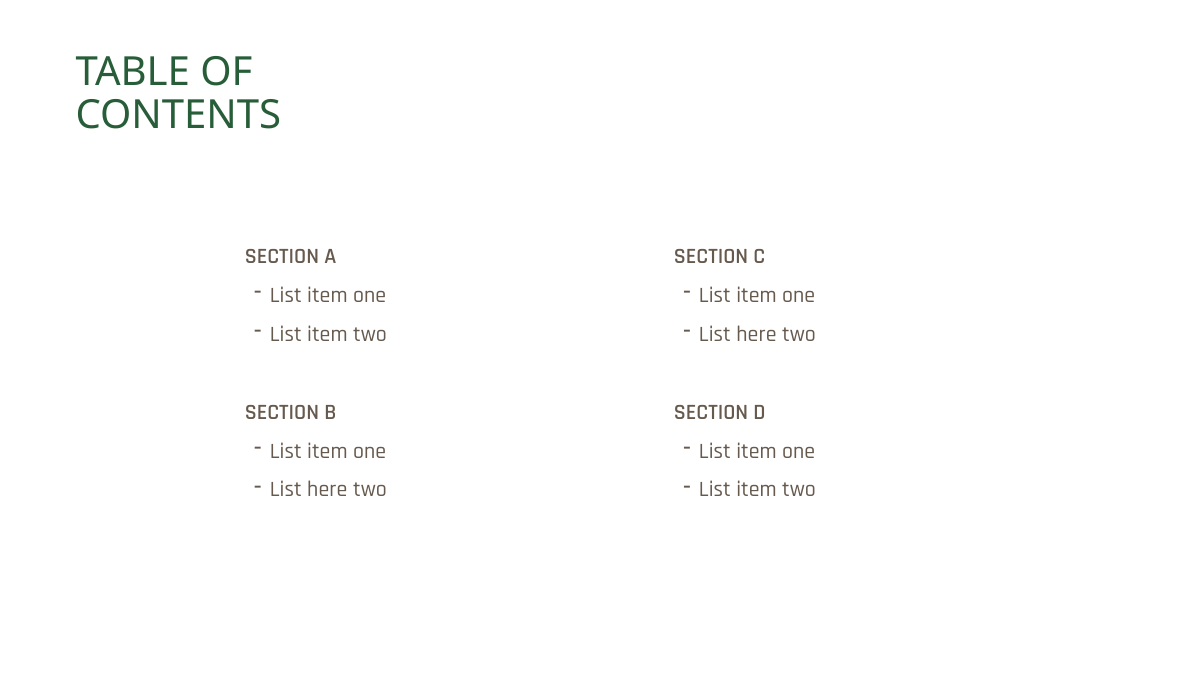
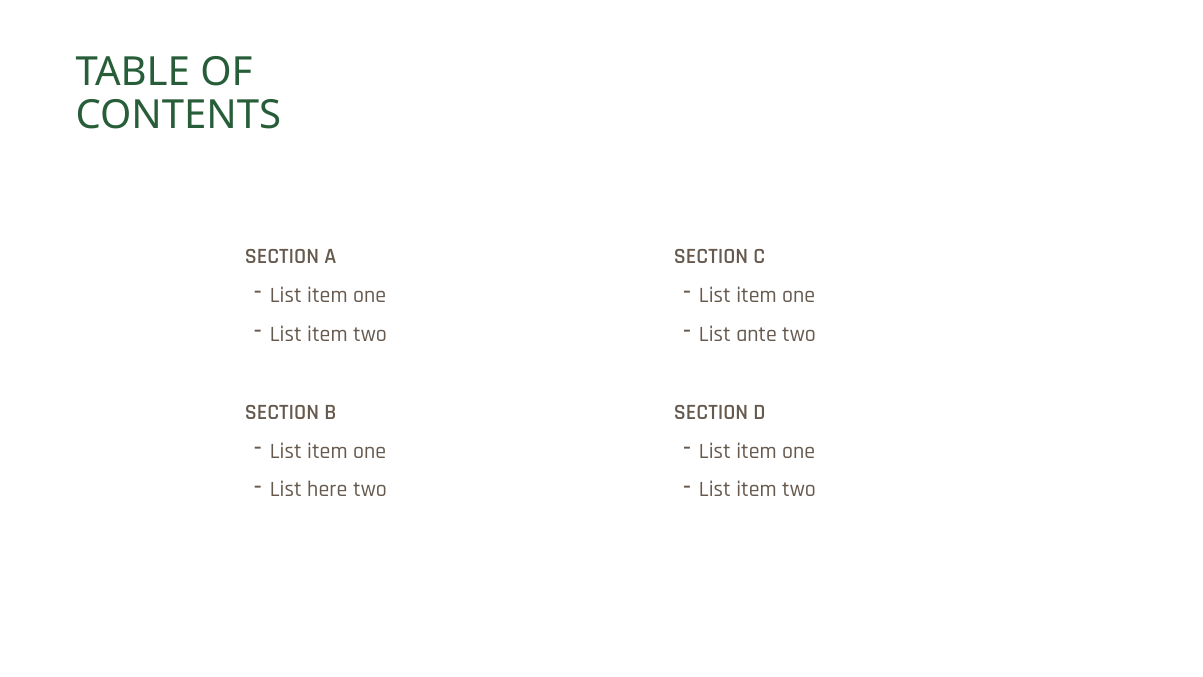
here: here -> ante (757, 334)
